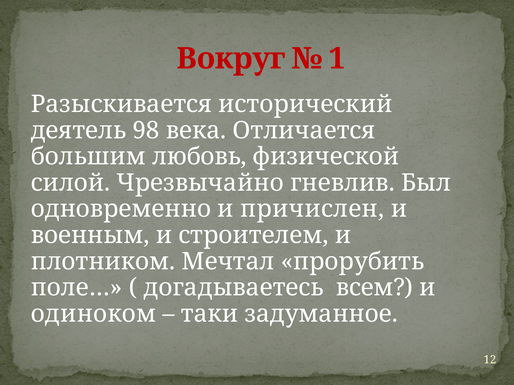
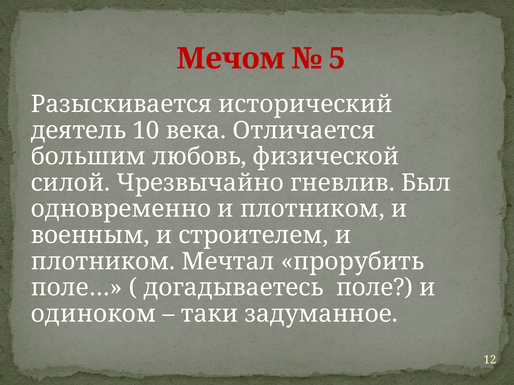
Вокруг: Вокруг -> Мечом (231, 59)
1: 1 -> 5 (337, 59)
98: 98 -> 10 (146, 131)
одновременно и причислен: причислен -> плотником (312, 209)
всем: всем -> поле (374, 288)
